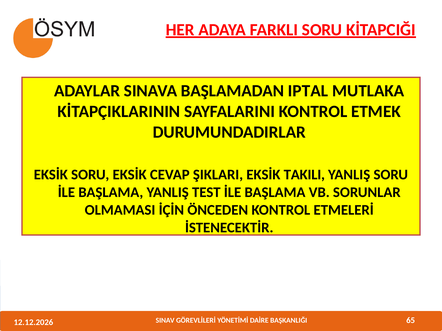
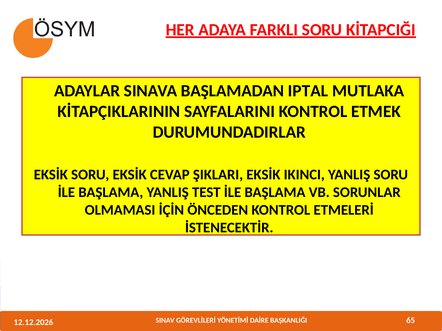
TAKILI: TAKILI -> IKINCI (304, 175)
